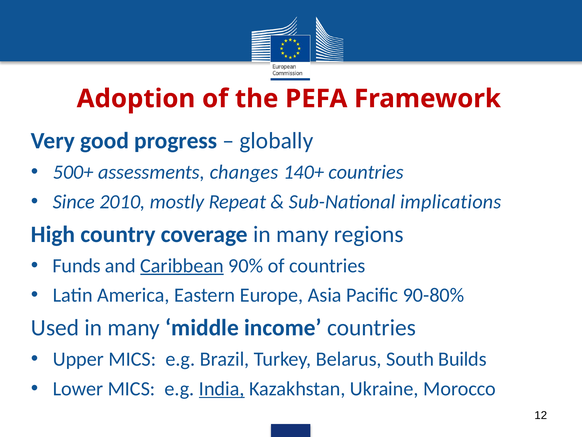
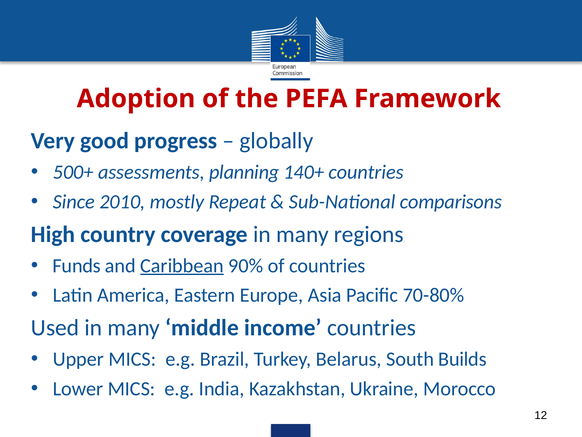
changes: changes -> planning (244, 172)
implications: implications -> comparisons (451, 202)
90-80%: 90-80% -> 70-80% (434, 295)
India underline: present -> none (222, 388)
